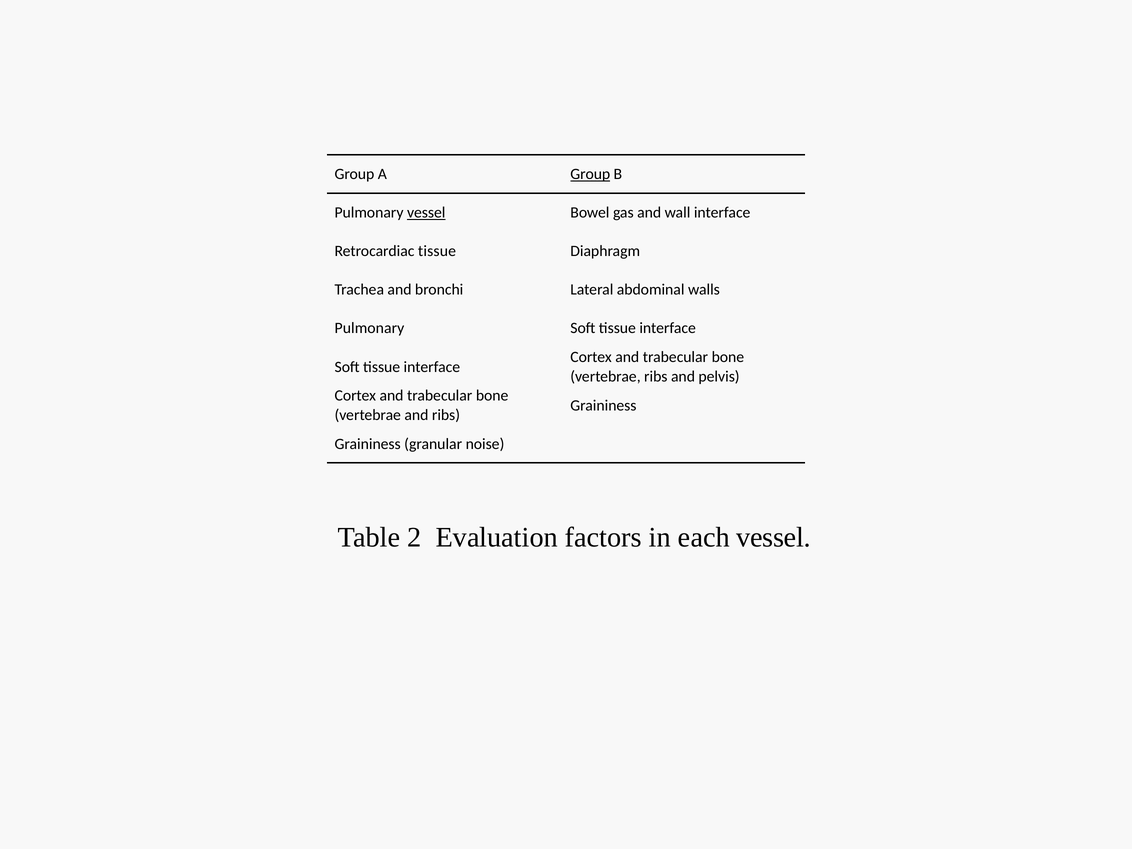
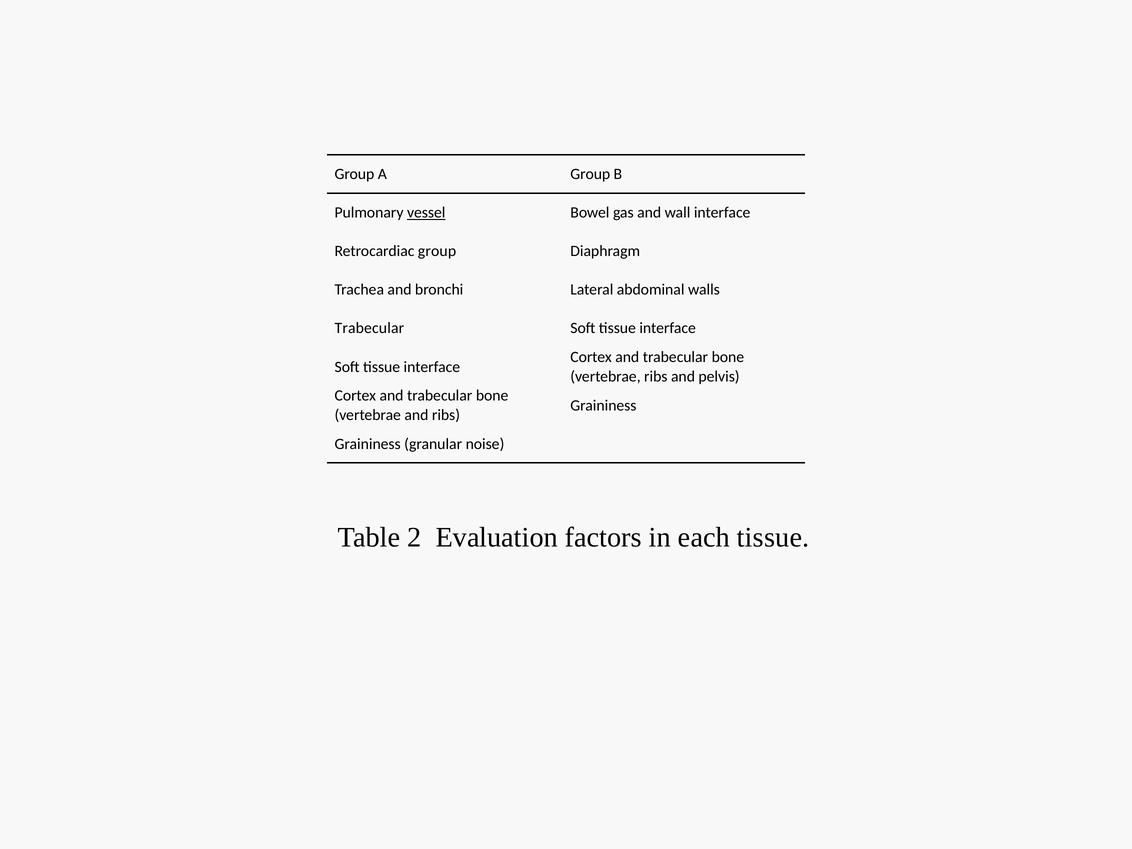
Group underline: present -> none (590, 174)
Retrocardiac tissue: tissue -> group (437, 251)
Pulmonary: Pulmonary -> Trabecular (369, 328)
each vessel: vessel -> tissue (773, 537)
